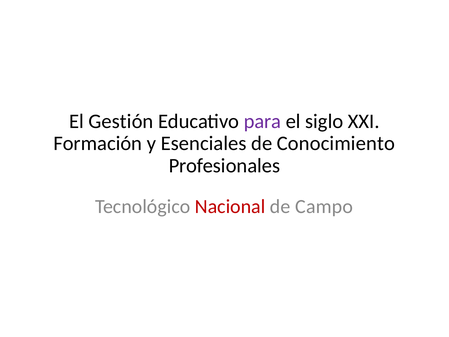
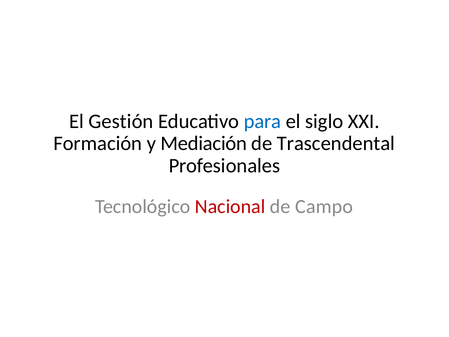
para colour: purple -> blue (262, 121)
Esenciales: Esenciales -> Mediación (204, 143)
Conocimiento: Conocimiento -> Trascendental (336, 143)
